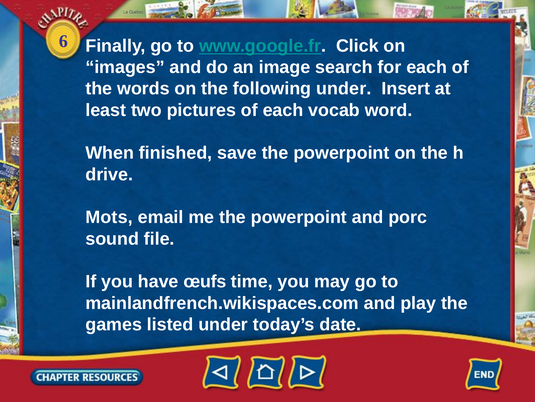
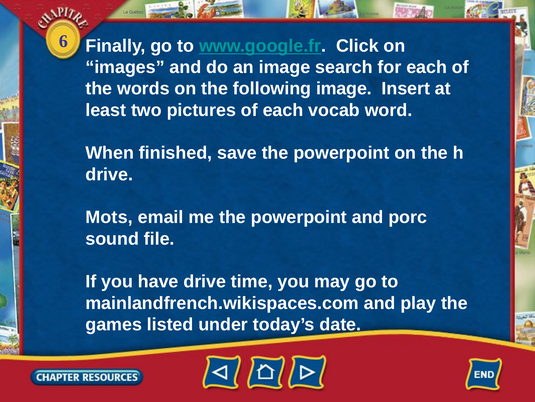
following under: under -> image (344, 89)
have œufs: œufs -> drive (205, 281)
